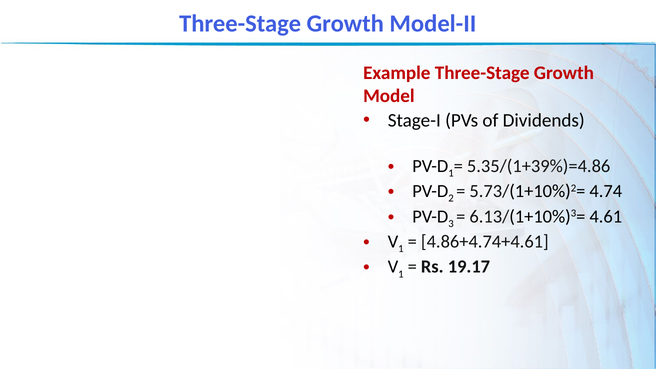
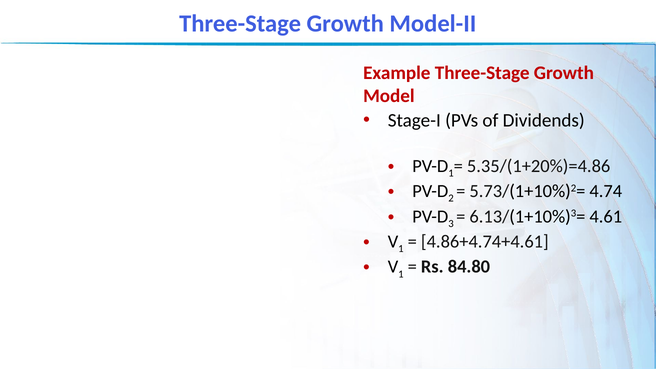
5.35/(1+39%)=4.86: 5.35/(1+39%)=4.86 -> 5.35/(1+20%)=4.86 (539, 166)
19.17: 19.17 -> 84.80 (469, 267)
